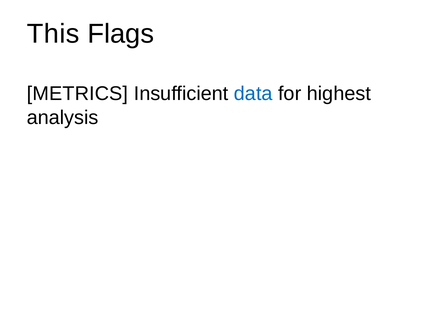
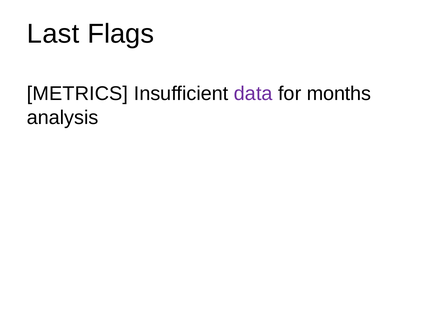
This: This -> Last (53, 34)
data colour: blue -> purple (253, 94)
highest: highest -> months (339, 94)
